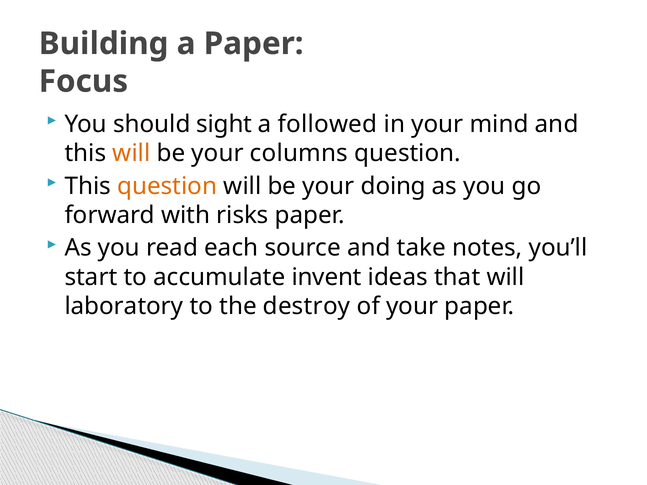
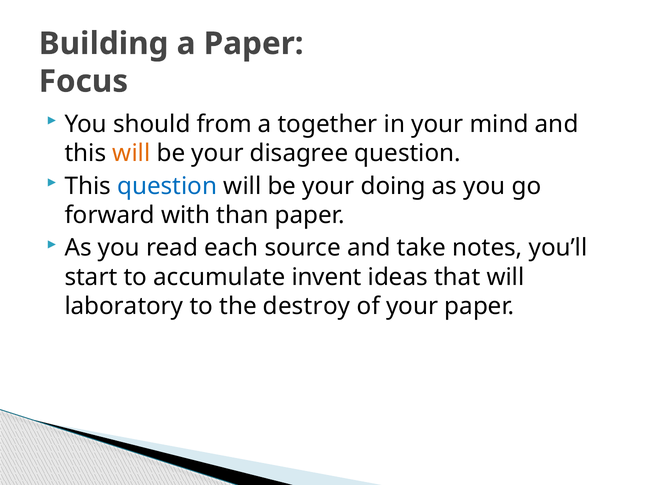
sight: sight -> from (224, 124)
followed: followed -> together (328, 124)
columns: columns -> disagree (299, 153)
question colour: orange -> blue (167, 186)
risks: risks -> than (242, 215)
